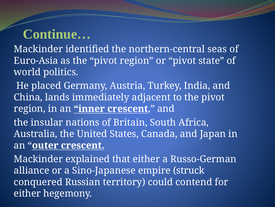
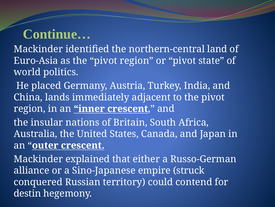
seas: seas -> land (217, 49)
either: either -> destin (27, 193)
